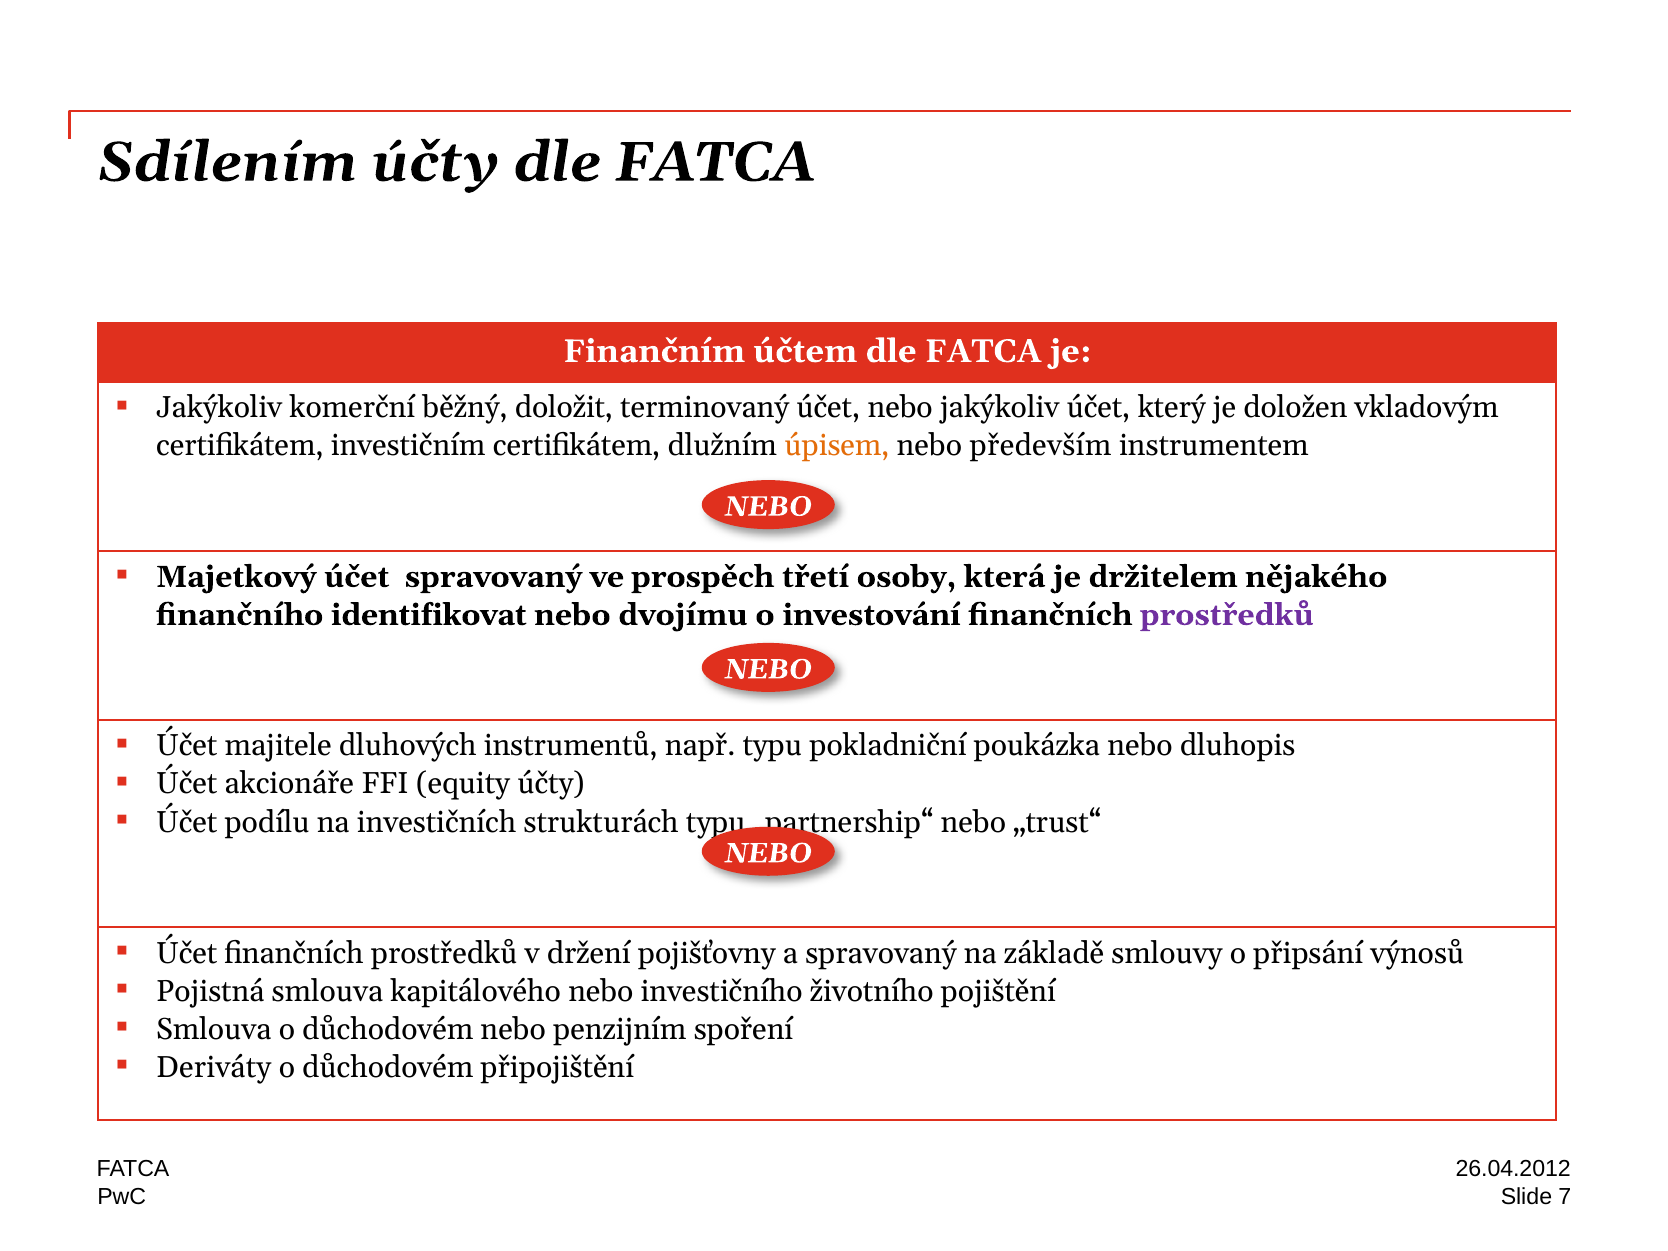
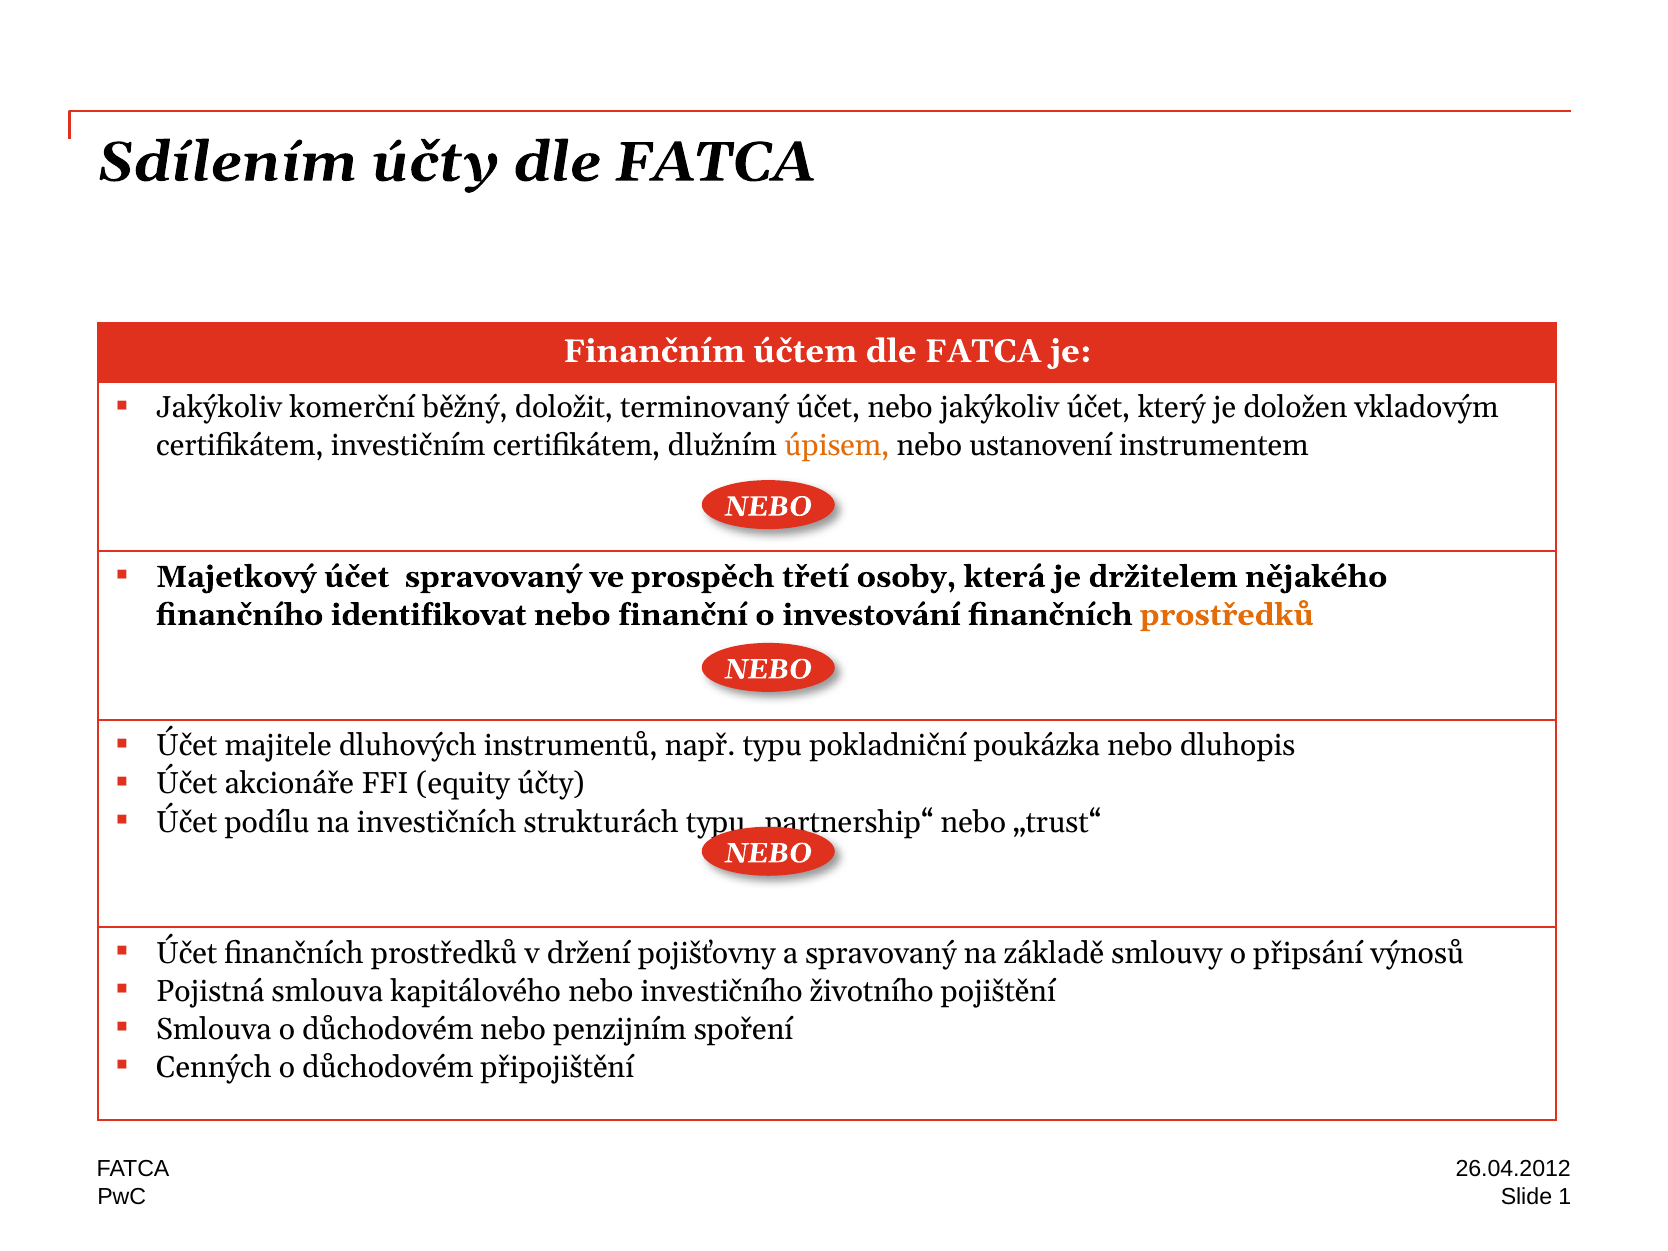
především: především -> ustanovení (1041, 446)
dvojímu: dvojímu -> finanční (683, 615)
prostředků colour: purple -> orange (1227, 615)
Deriváty: Deriváty -> Cenných (214, 1067)
7: 7 -> 1 (1565, 1197)
